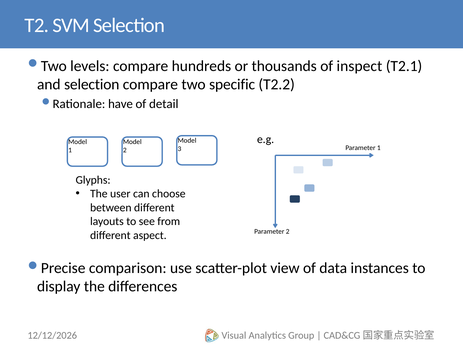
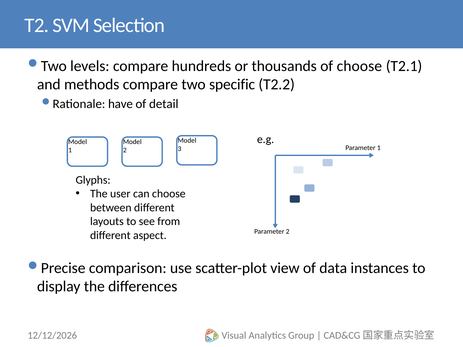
of inspect: inspect -> choose (359, 66)
and selection: selection -> methods (92, 84)
